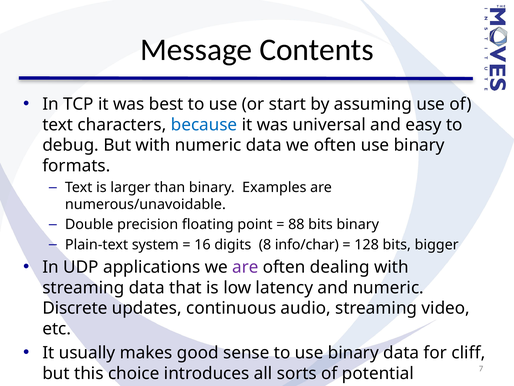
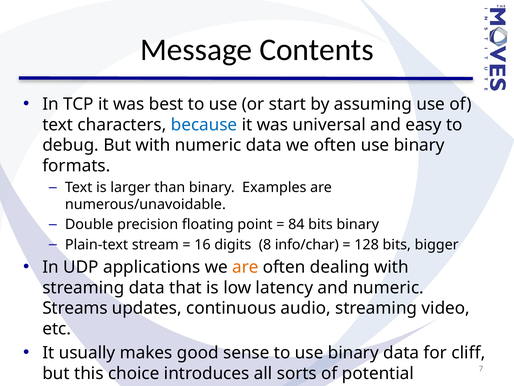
88: 88 -> 84 (296, 224)
system: system -> stream (155, 244)
are colour: purple -> orange (245, 267)
Discrete: Discrete -> Streams (75, 308)
